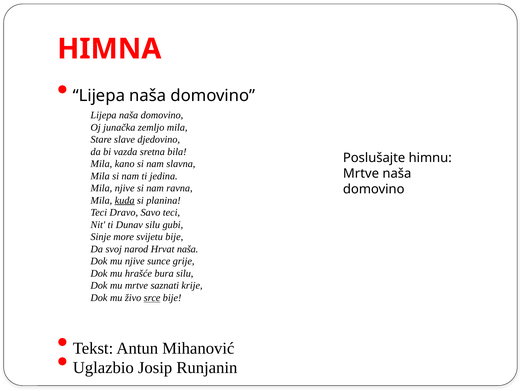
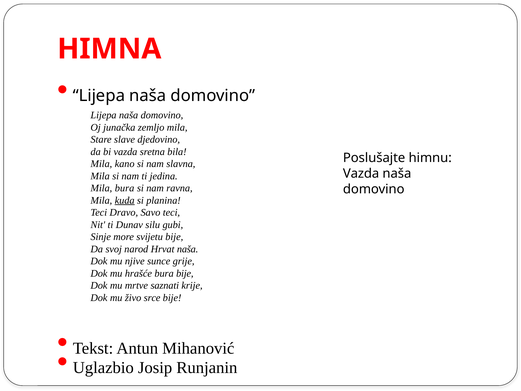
Mrtve: Mrtve -> Vazda (361, 173)
Mila njive: njive -> bura (125, 188)
bura silu: silu -> bije (185, 273)
srce underline: present -> none (152, 298)
